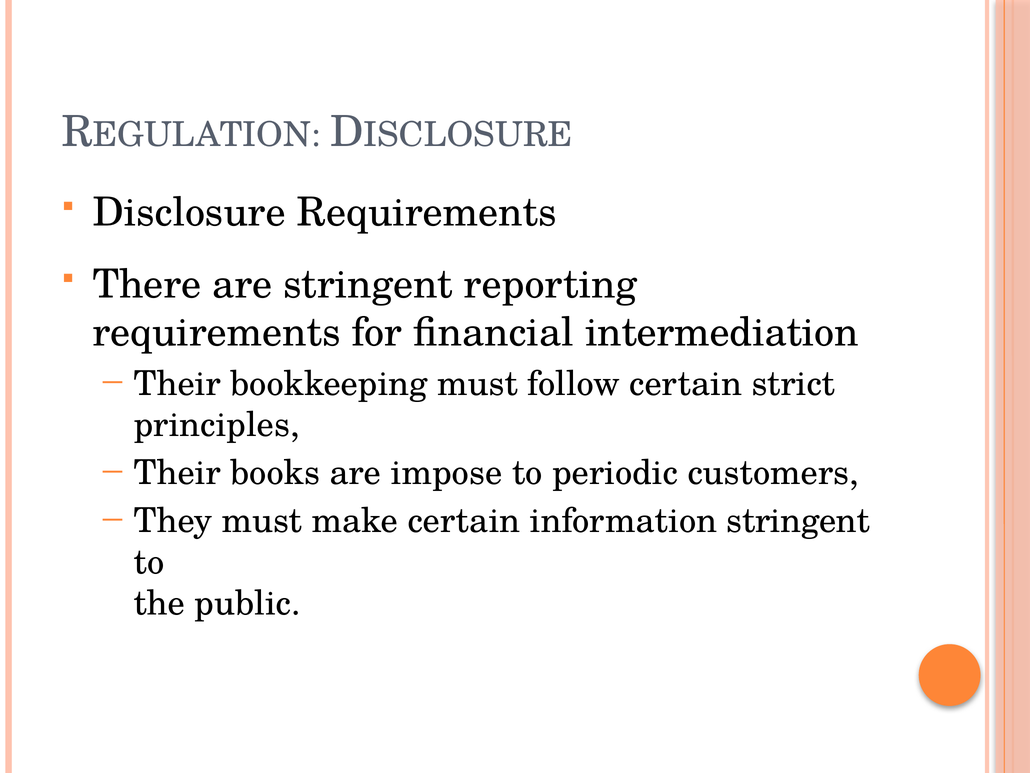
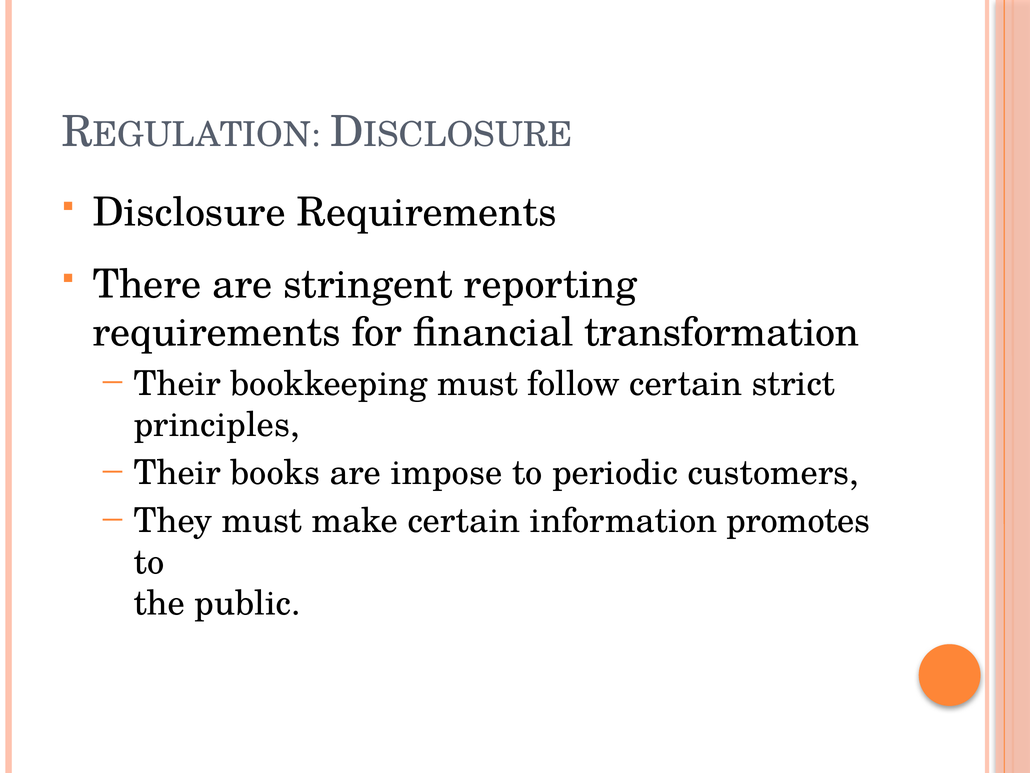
intermediation: intermediation -> transformation (722, 332)
information stringent: stringent -> promotes (798, 521)
